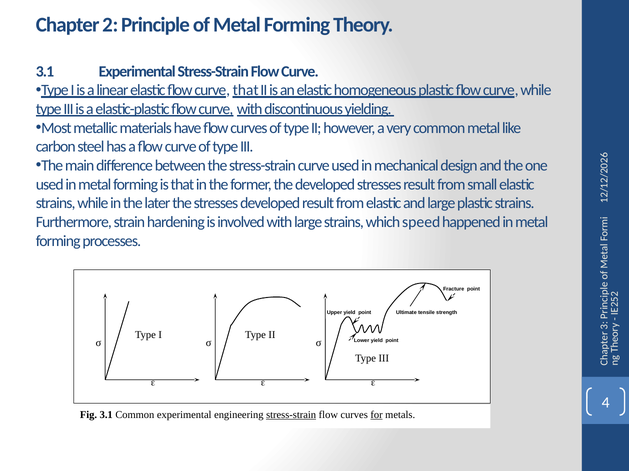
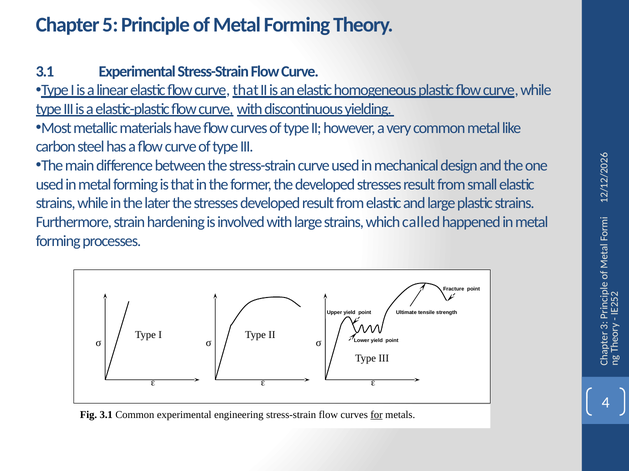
Chapter 2: 2 -> 5 (110, 25)
speed: speed -> called (421, 222)
stress-strain underline: present -> none (291, 415)
